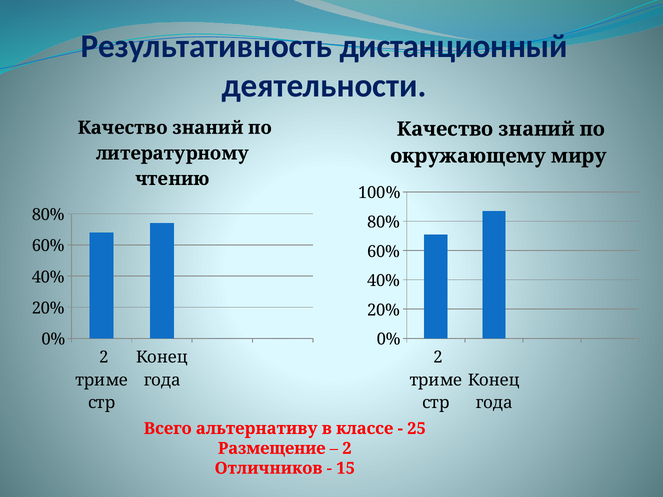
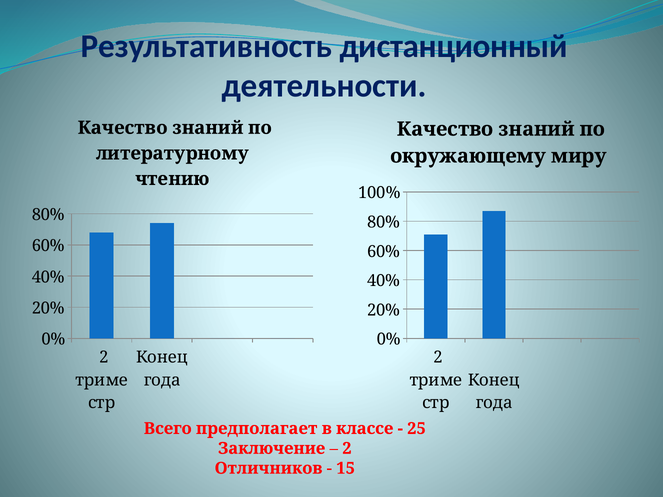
альтернативу: альтернативу -> предполагает (257, 429)
Размещение: Размещение -> Заключение (272, 449)
